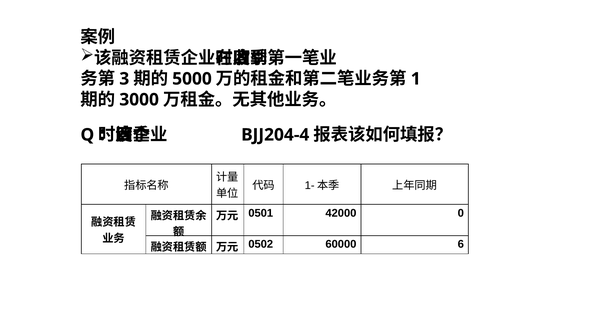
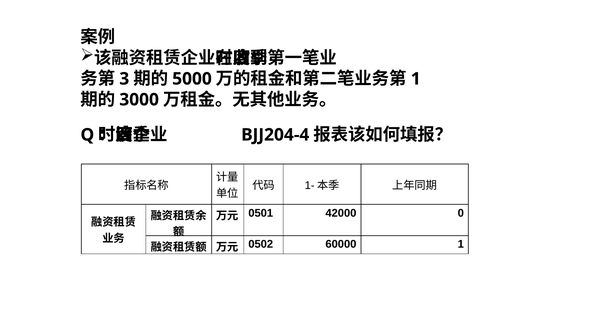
60000 6: 6 -> 1 (461, 244)
